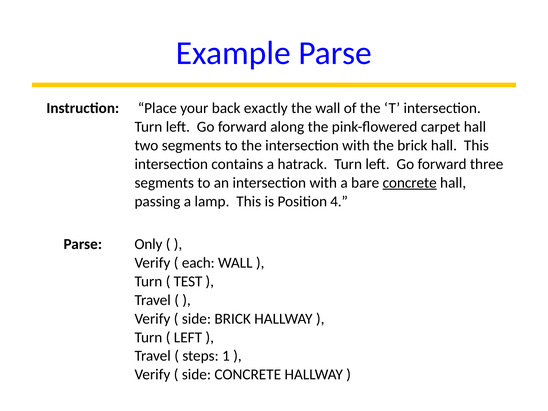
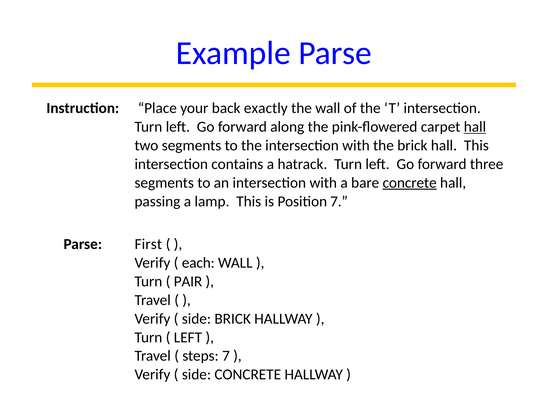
hall underline: none -> present (475, 127)
Position 4: 4 -> 7 (339, 201)
Only: Only -> First (148, 244)
TEST: TEST -> PAIR (188, 281)
steps 1: 1 -> 7 (226, 356)
